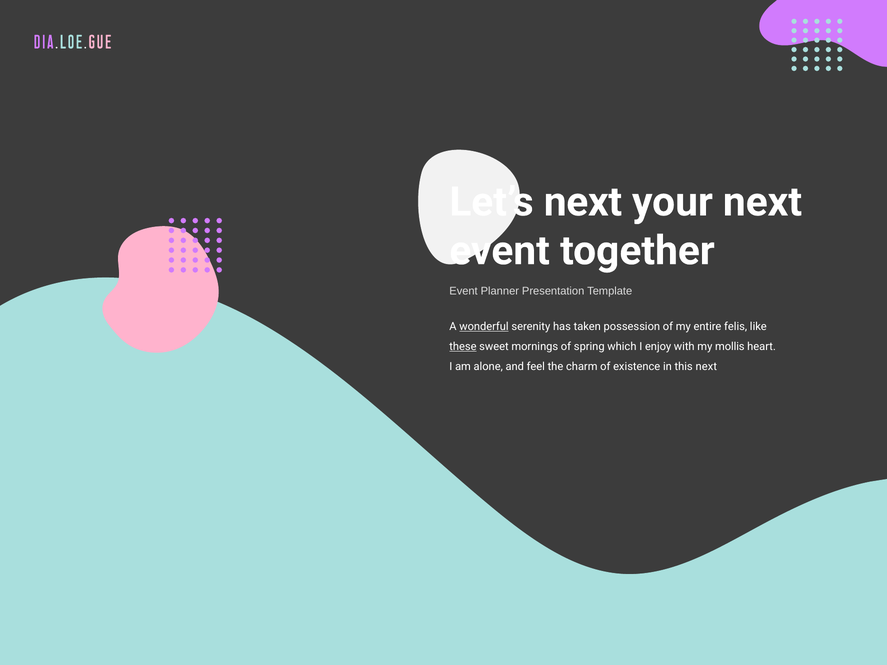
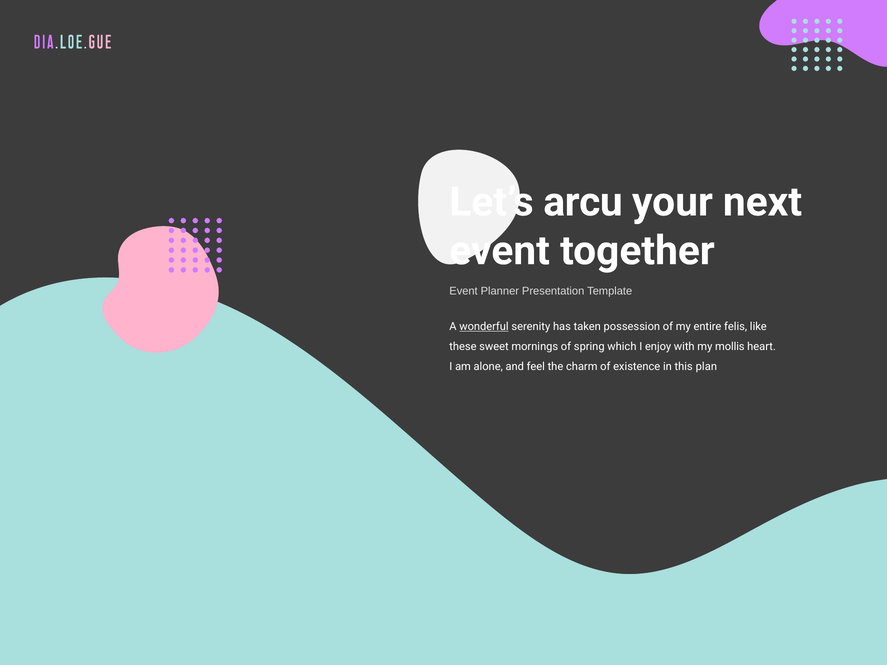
Let’s next: next -> arcu (583, 202)
these underline: present -> none (463, 347)
this next: next -> plan (706, 367)
